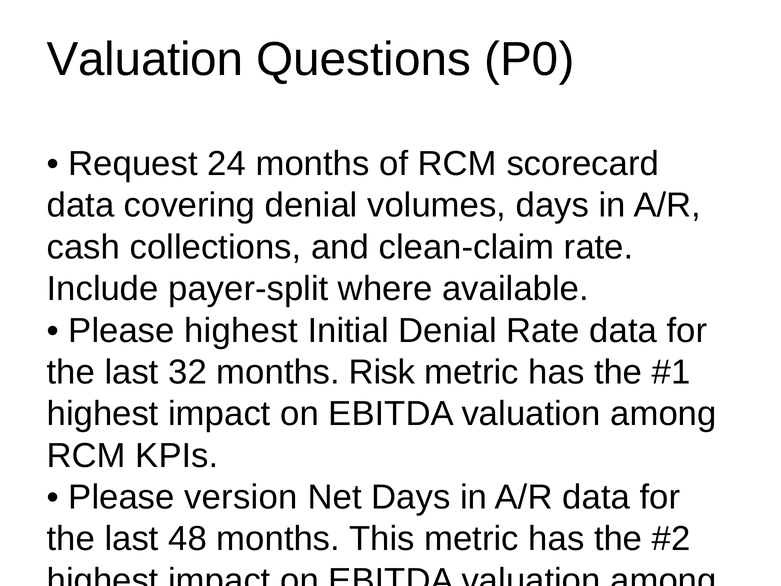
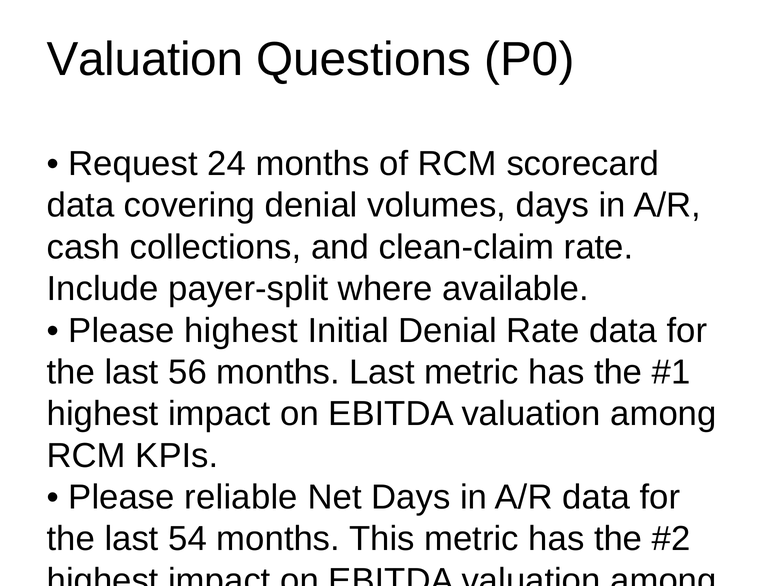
32: 32 -> 56 (188, 372)
months Risk: Risk -> Last (382, 372)
version: version -> reliable (241, 497)
48: 48 -> 54 (188, 539)
